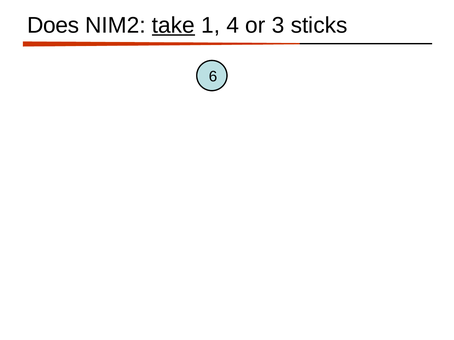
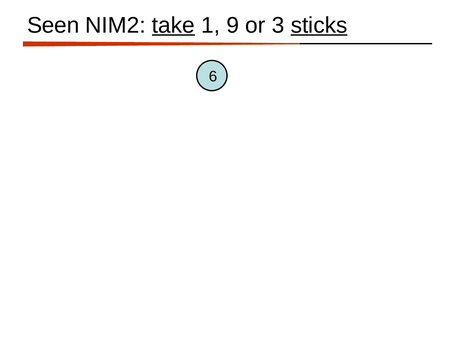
Does: Does -> Seen (53, 25)
4: 4 -> 9 (233, 25)
sticks underline: none -> present (319, 25)
